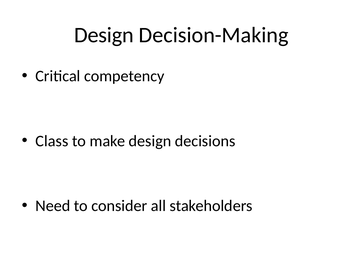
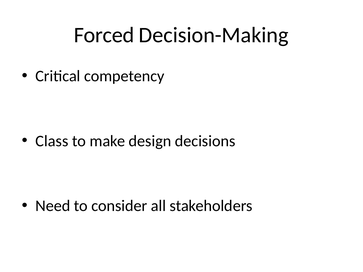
Design: Design -> Forced (104, 35)
